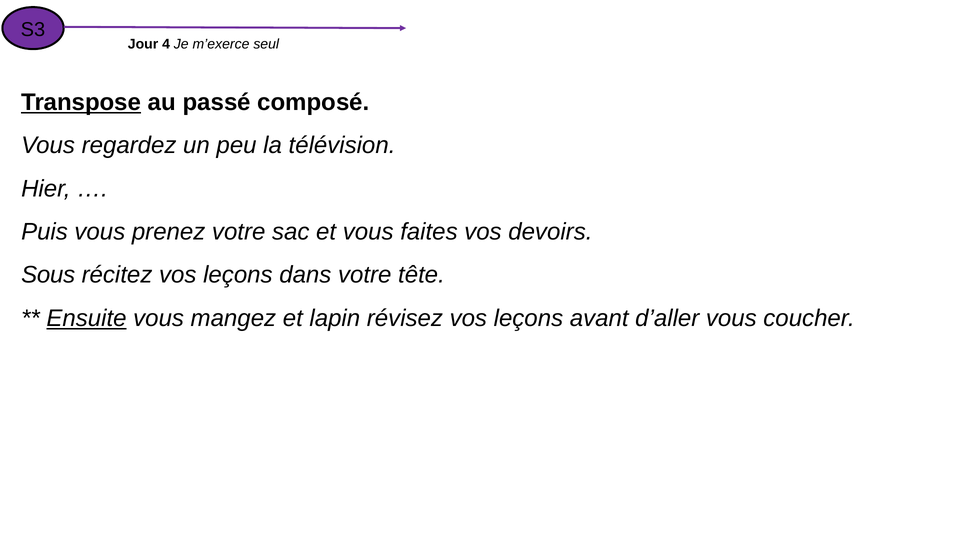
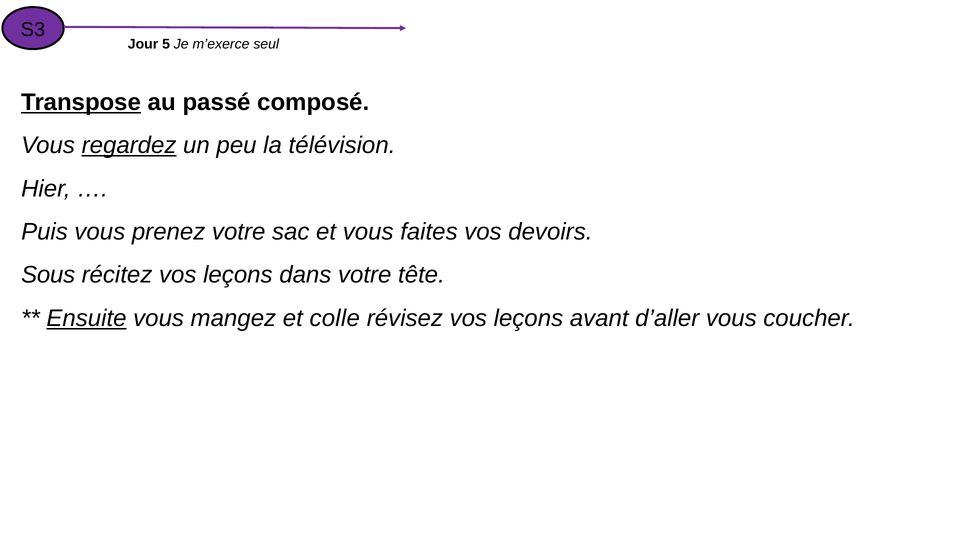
4: 4 -> 5 (166, 44)
regardez underline: none -> present (129, 146)
lapin: lapin -> colle (335, 319)
